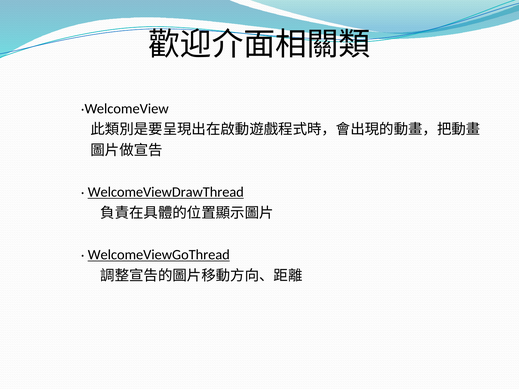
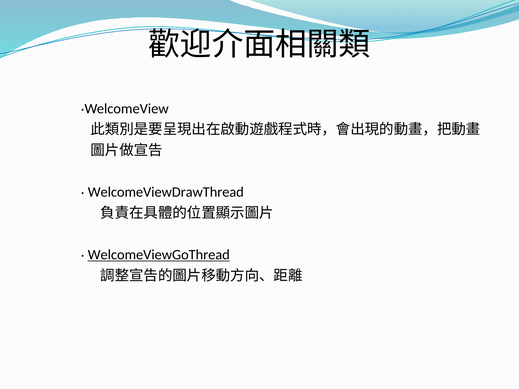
WelcomeViewDrawThread underline: present -> none (166, 192)
